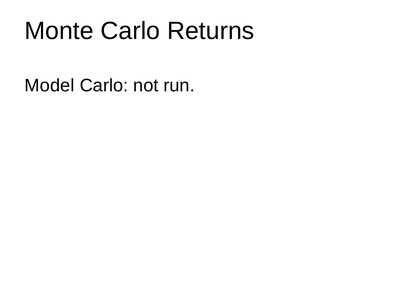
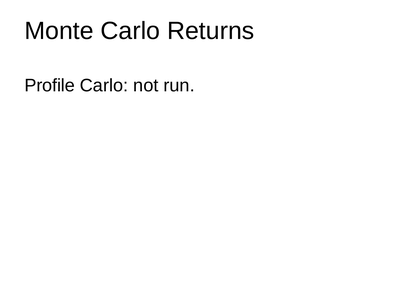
Model: Model -> Profile (50, 86)
